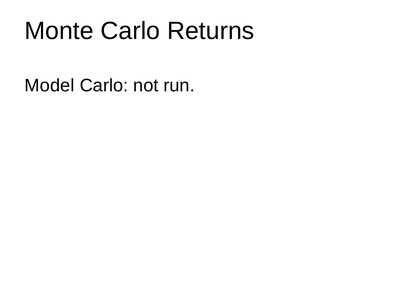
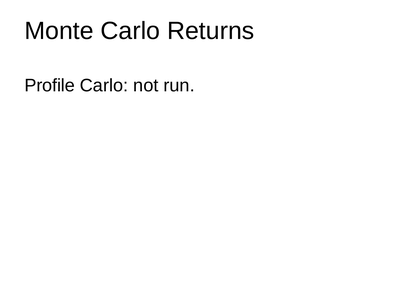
Model: Model -> Profile (50, 86)
